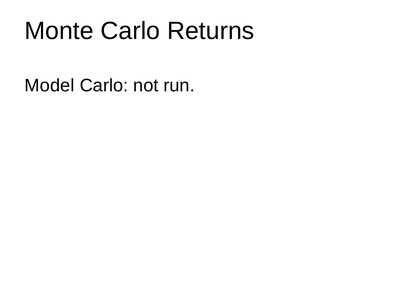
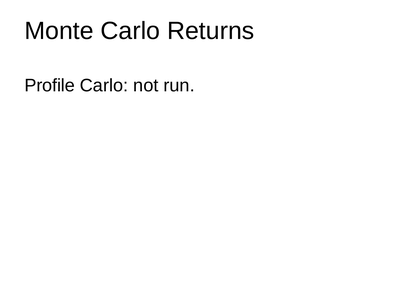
Model: Model -> Profile (50, 86)
